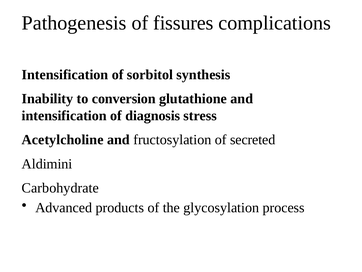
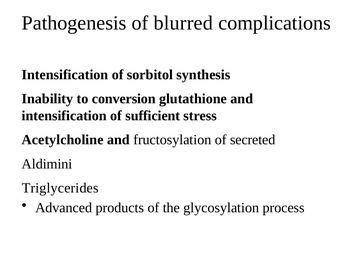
fissures: fissures -> blurred (183, 23)
diagnosis: diagnosis -> sufficient (153, 116)
Carbohydrate: Carbohydrate -> Triglycerides (60, 188)
